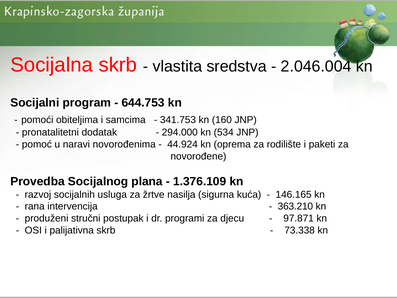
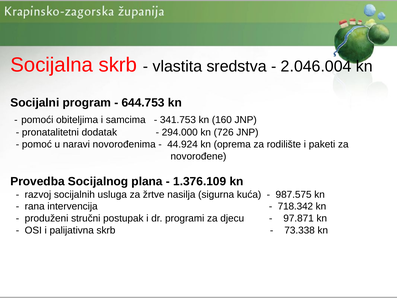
534: 534 -> 726 (224, 132)
146.165: 146.165 -> 987.575 (294, 194)
363.210: 363.210 -> 718.342 (295, 206)
